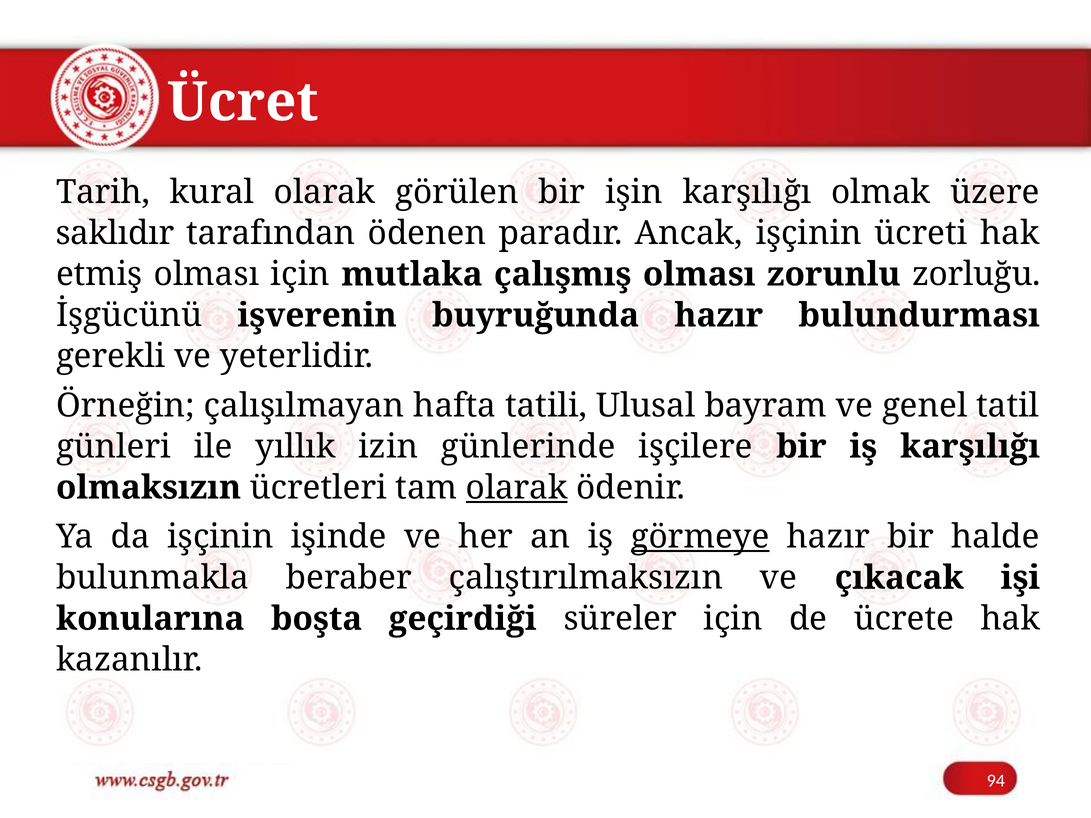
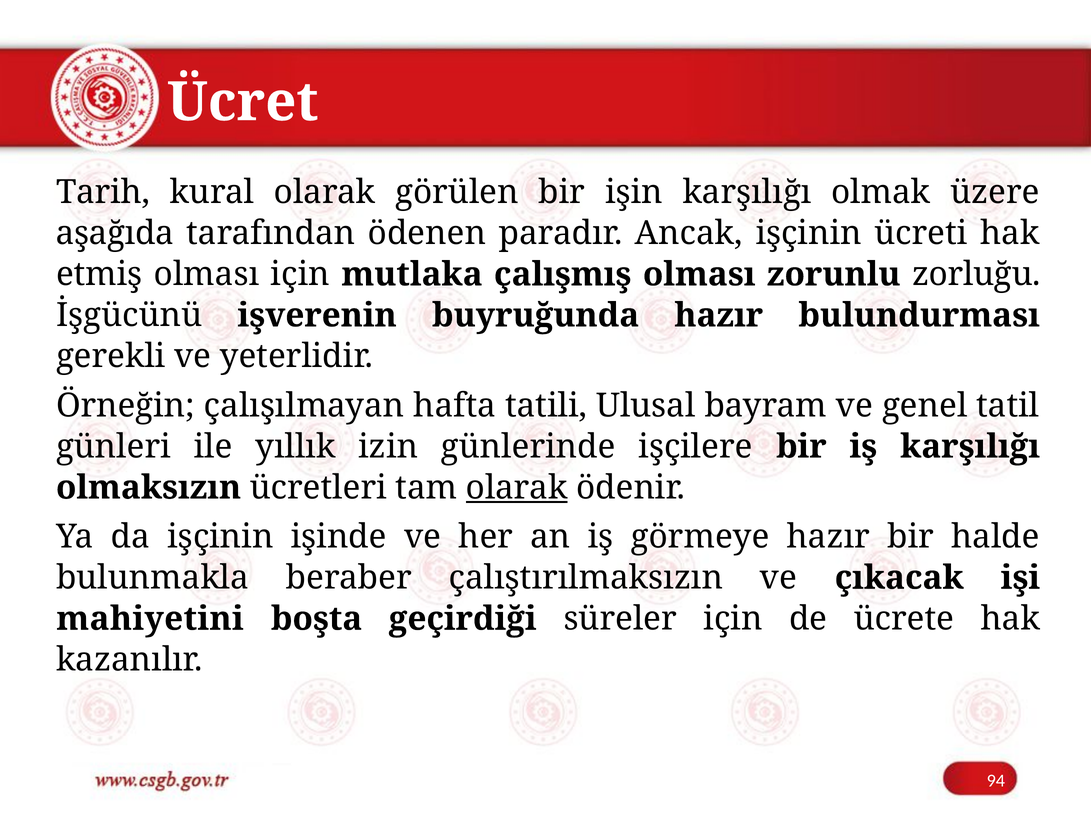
saklıdır: saklıdır -> aşağıda (115, 233)
görmeye underline: present -> none (700, 537)
konularına: konularına -> mahiyetini (150, 619)
